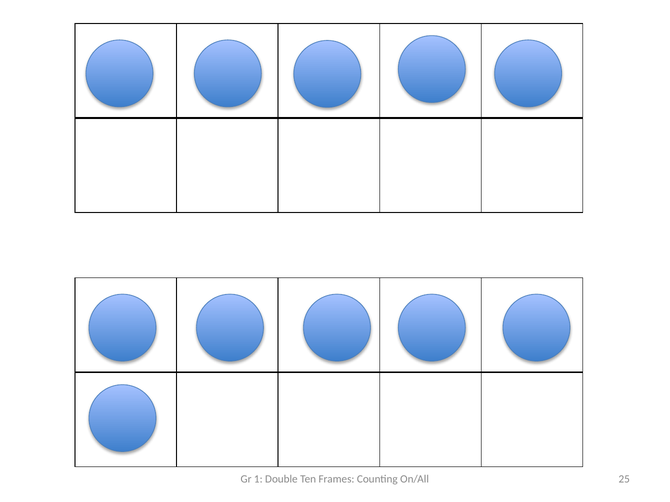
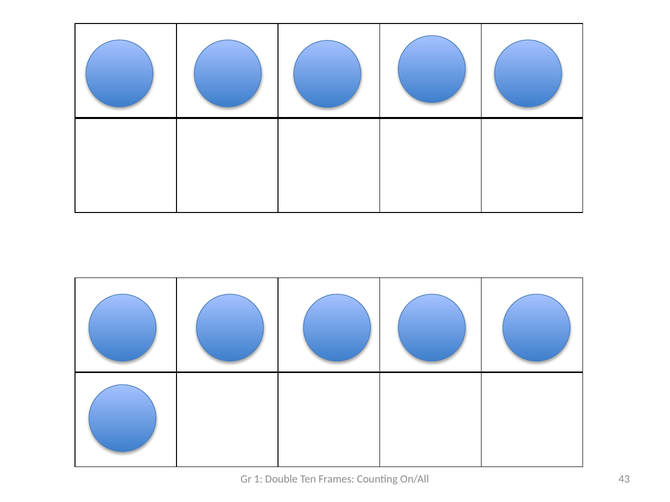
25: 25 -> 43 (624, 480)
